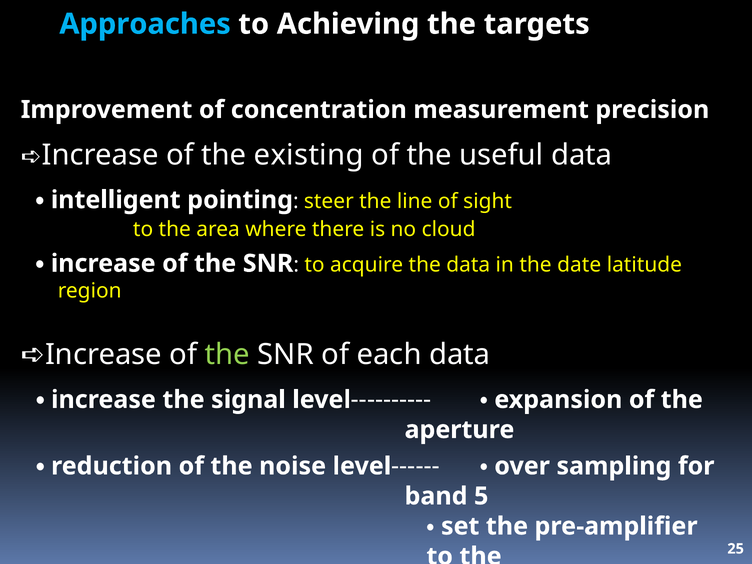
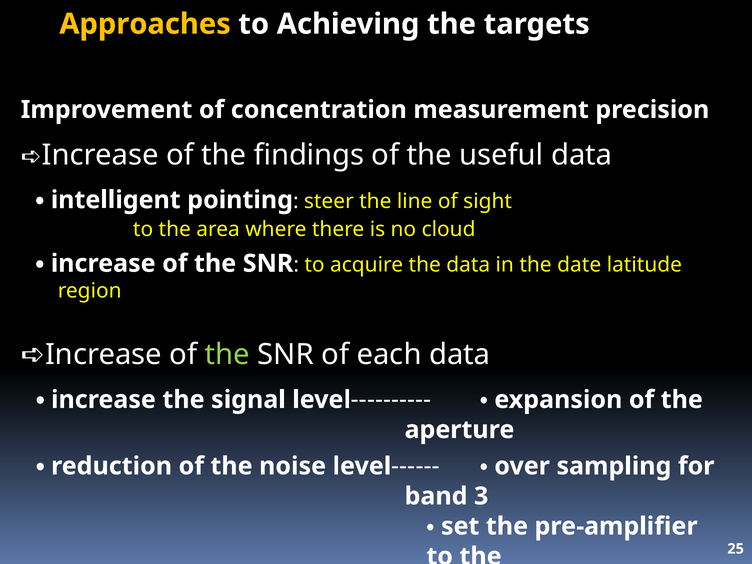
Approaches colour: light blue -> yellow (145, 24)
existing: existing -> findings (309, 155)
5: 5 -> 3 (481, 496)
